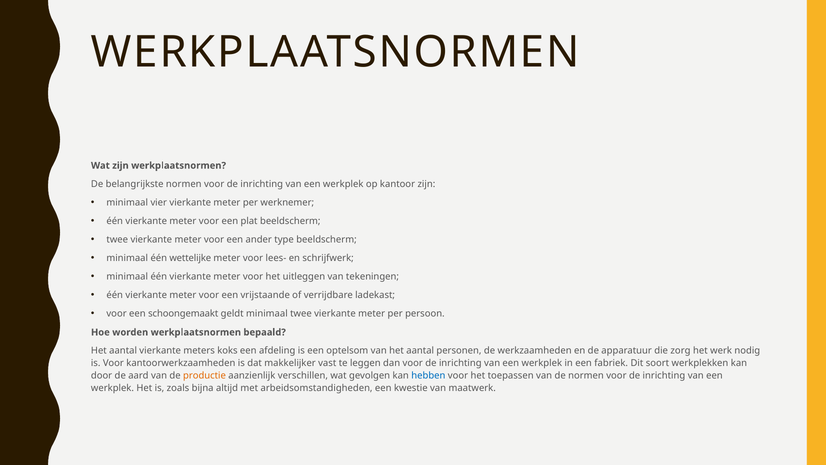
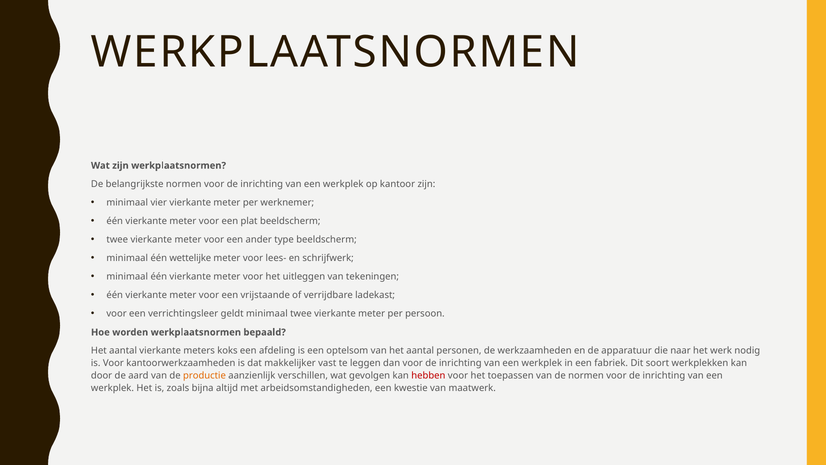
schoongemaakt: schoongemaakt -> verrichtingsleer (183, 314)
zorg: zorg -> naar (681, 351)
hebben colour: blue -> red (428, 376)
